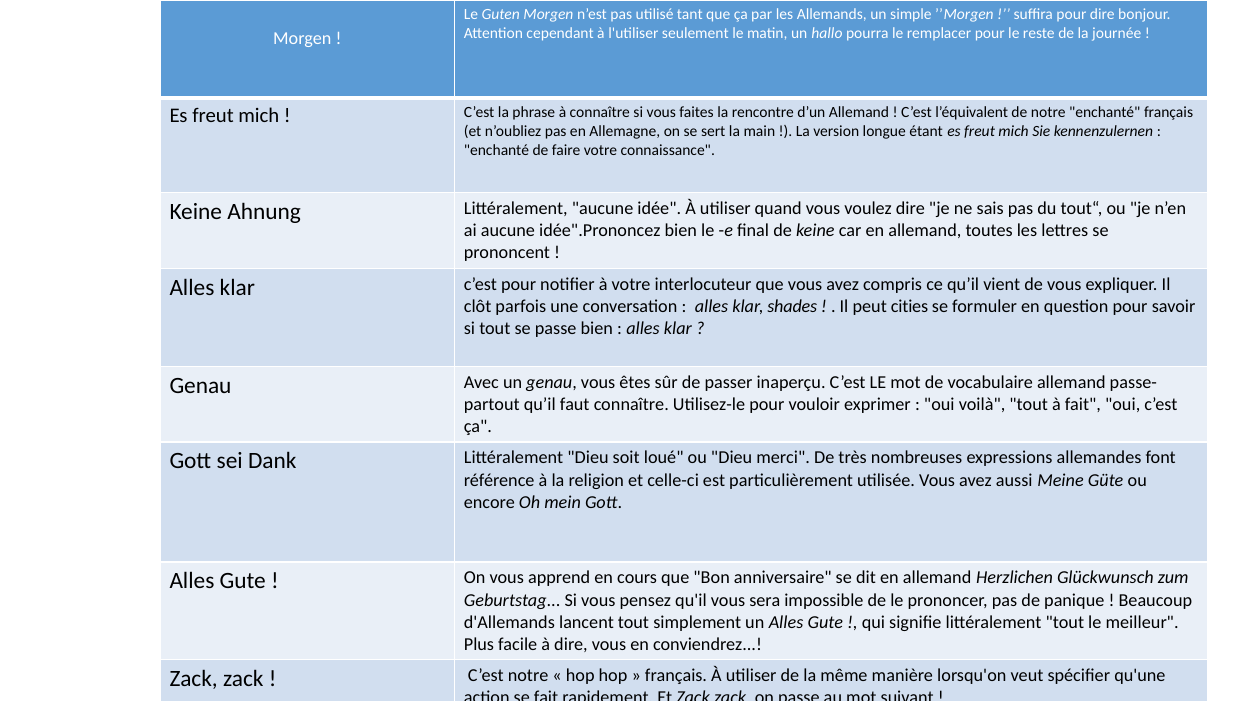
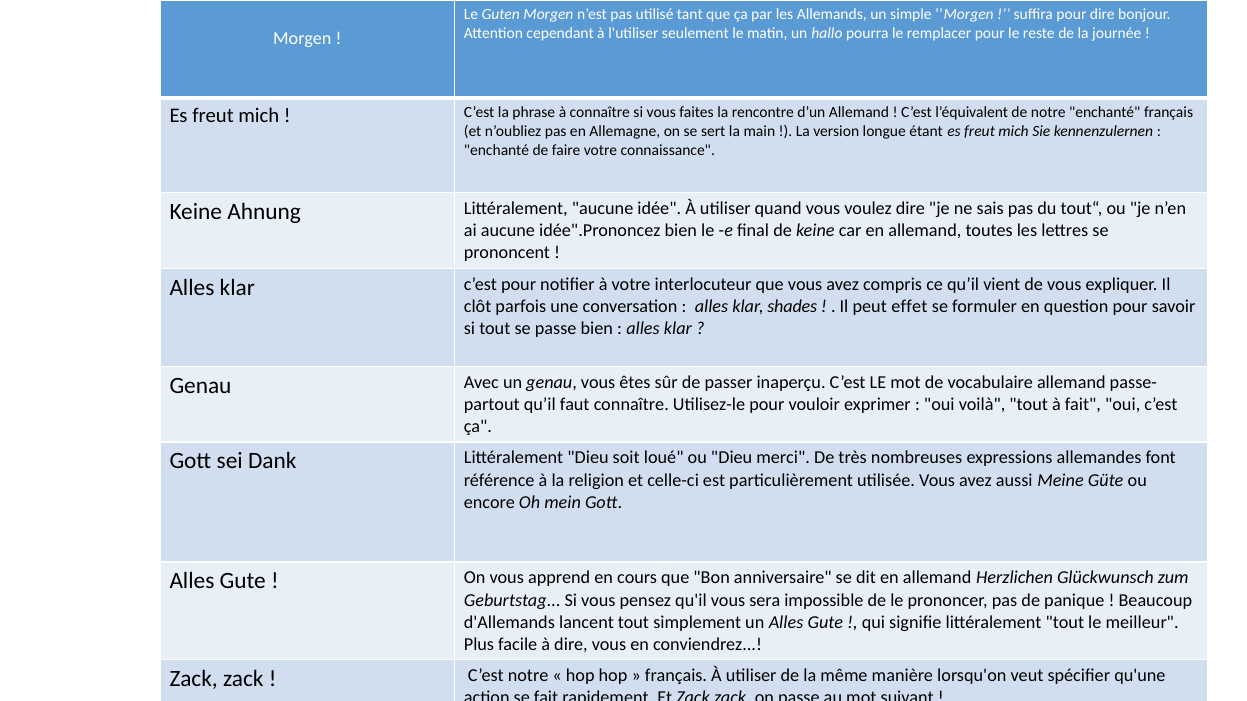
peut cities: cities -> effet (909, 307)
